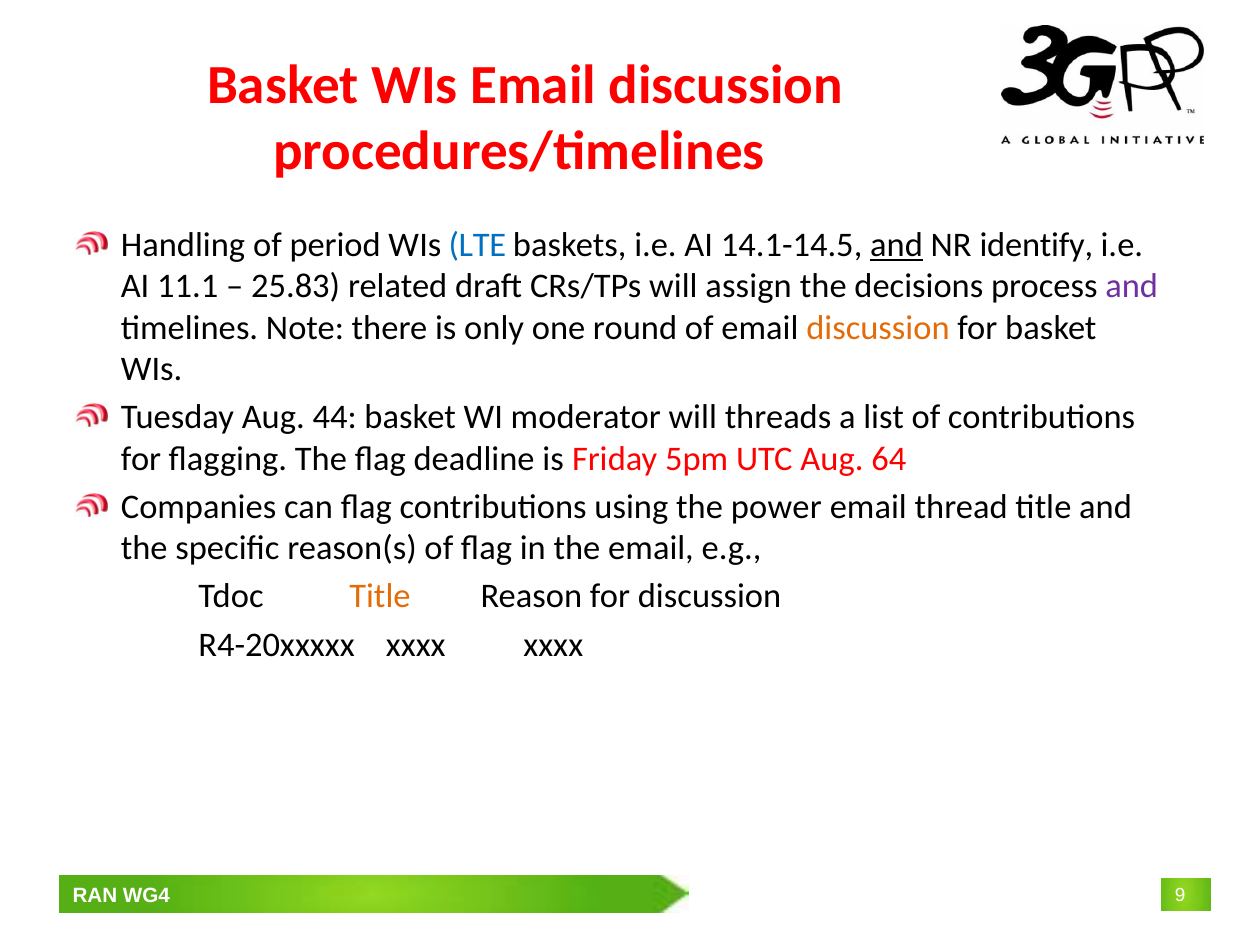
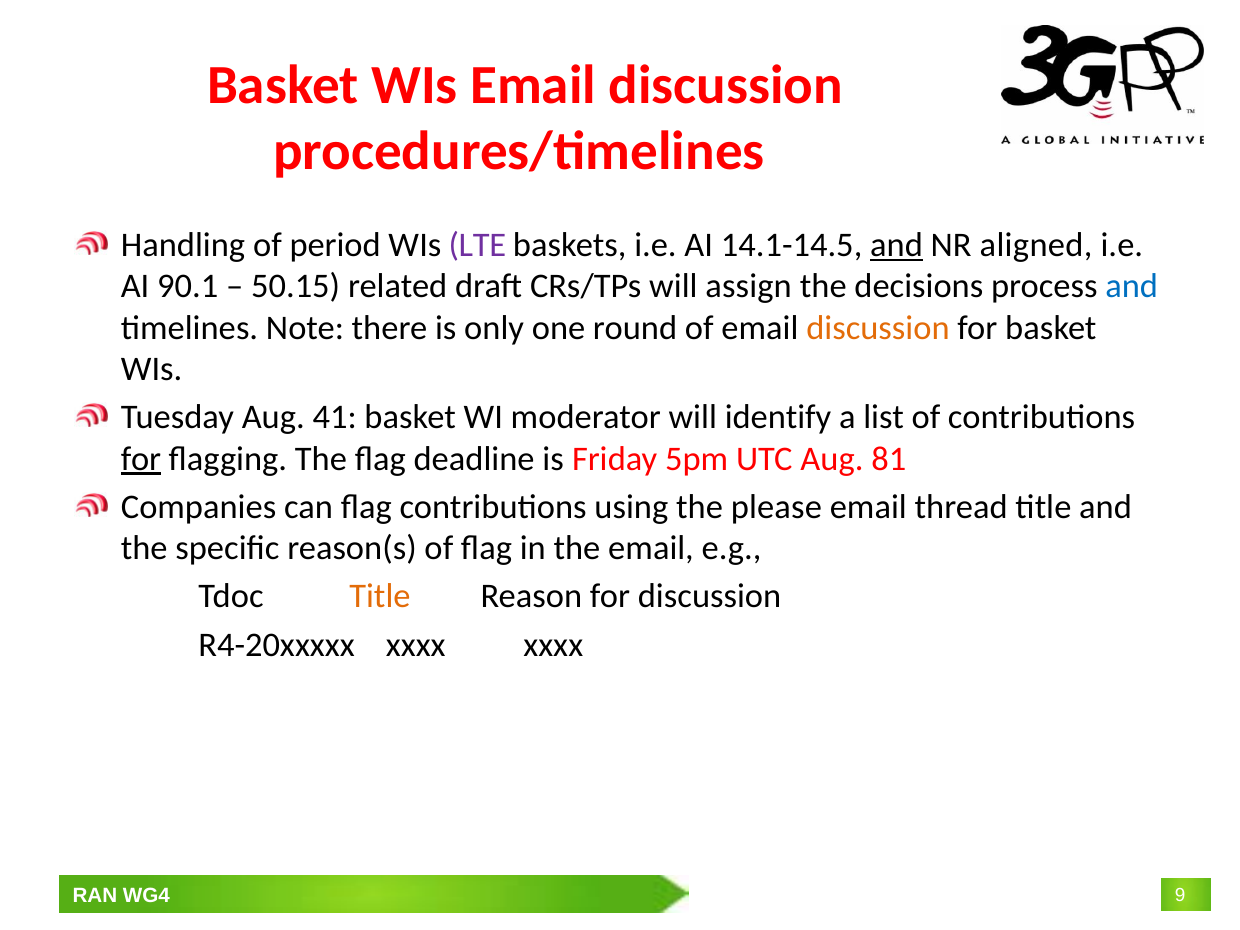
LTE colour: blue -> purple (477, 245)
identify: identify -> aligned (1036, 245)
11.1: 11.1 -> 90.1 (188, 286)
25.83: 25.83 -> 50.15 (296, 286)
and colour: purple -> blue (1132, 286)
44: 44 -> 41 (335, 417)
threads: threads -> identify (778, 417)
for underline: none -> present (141, 459)
64: 64 -> 81 (889, 459)
power: power -> please (776, 507)
